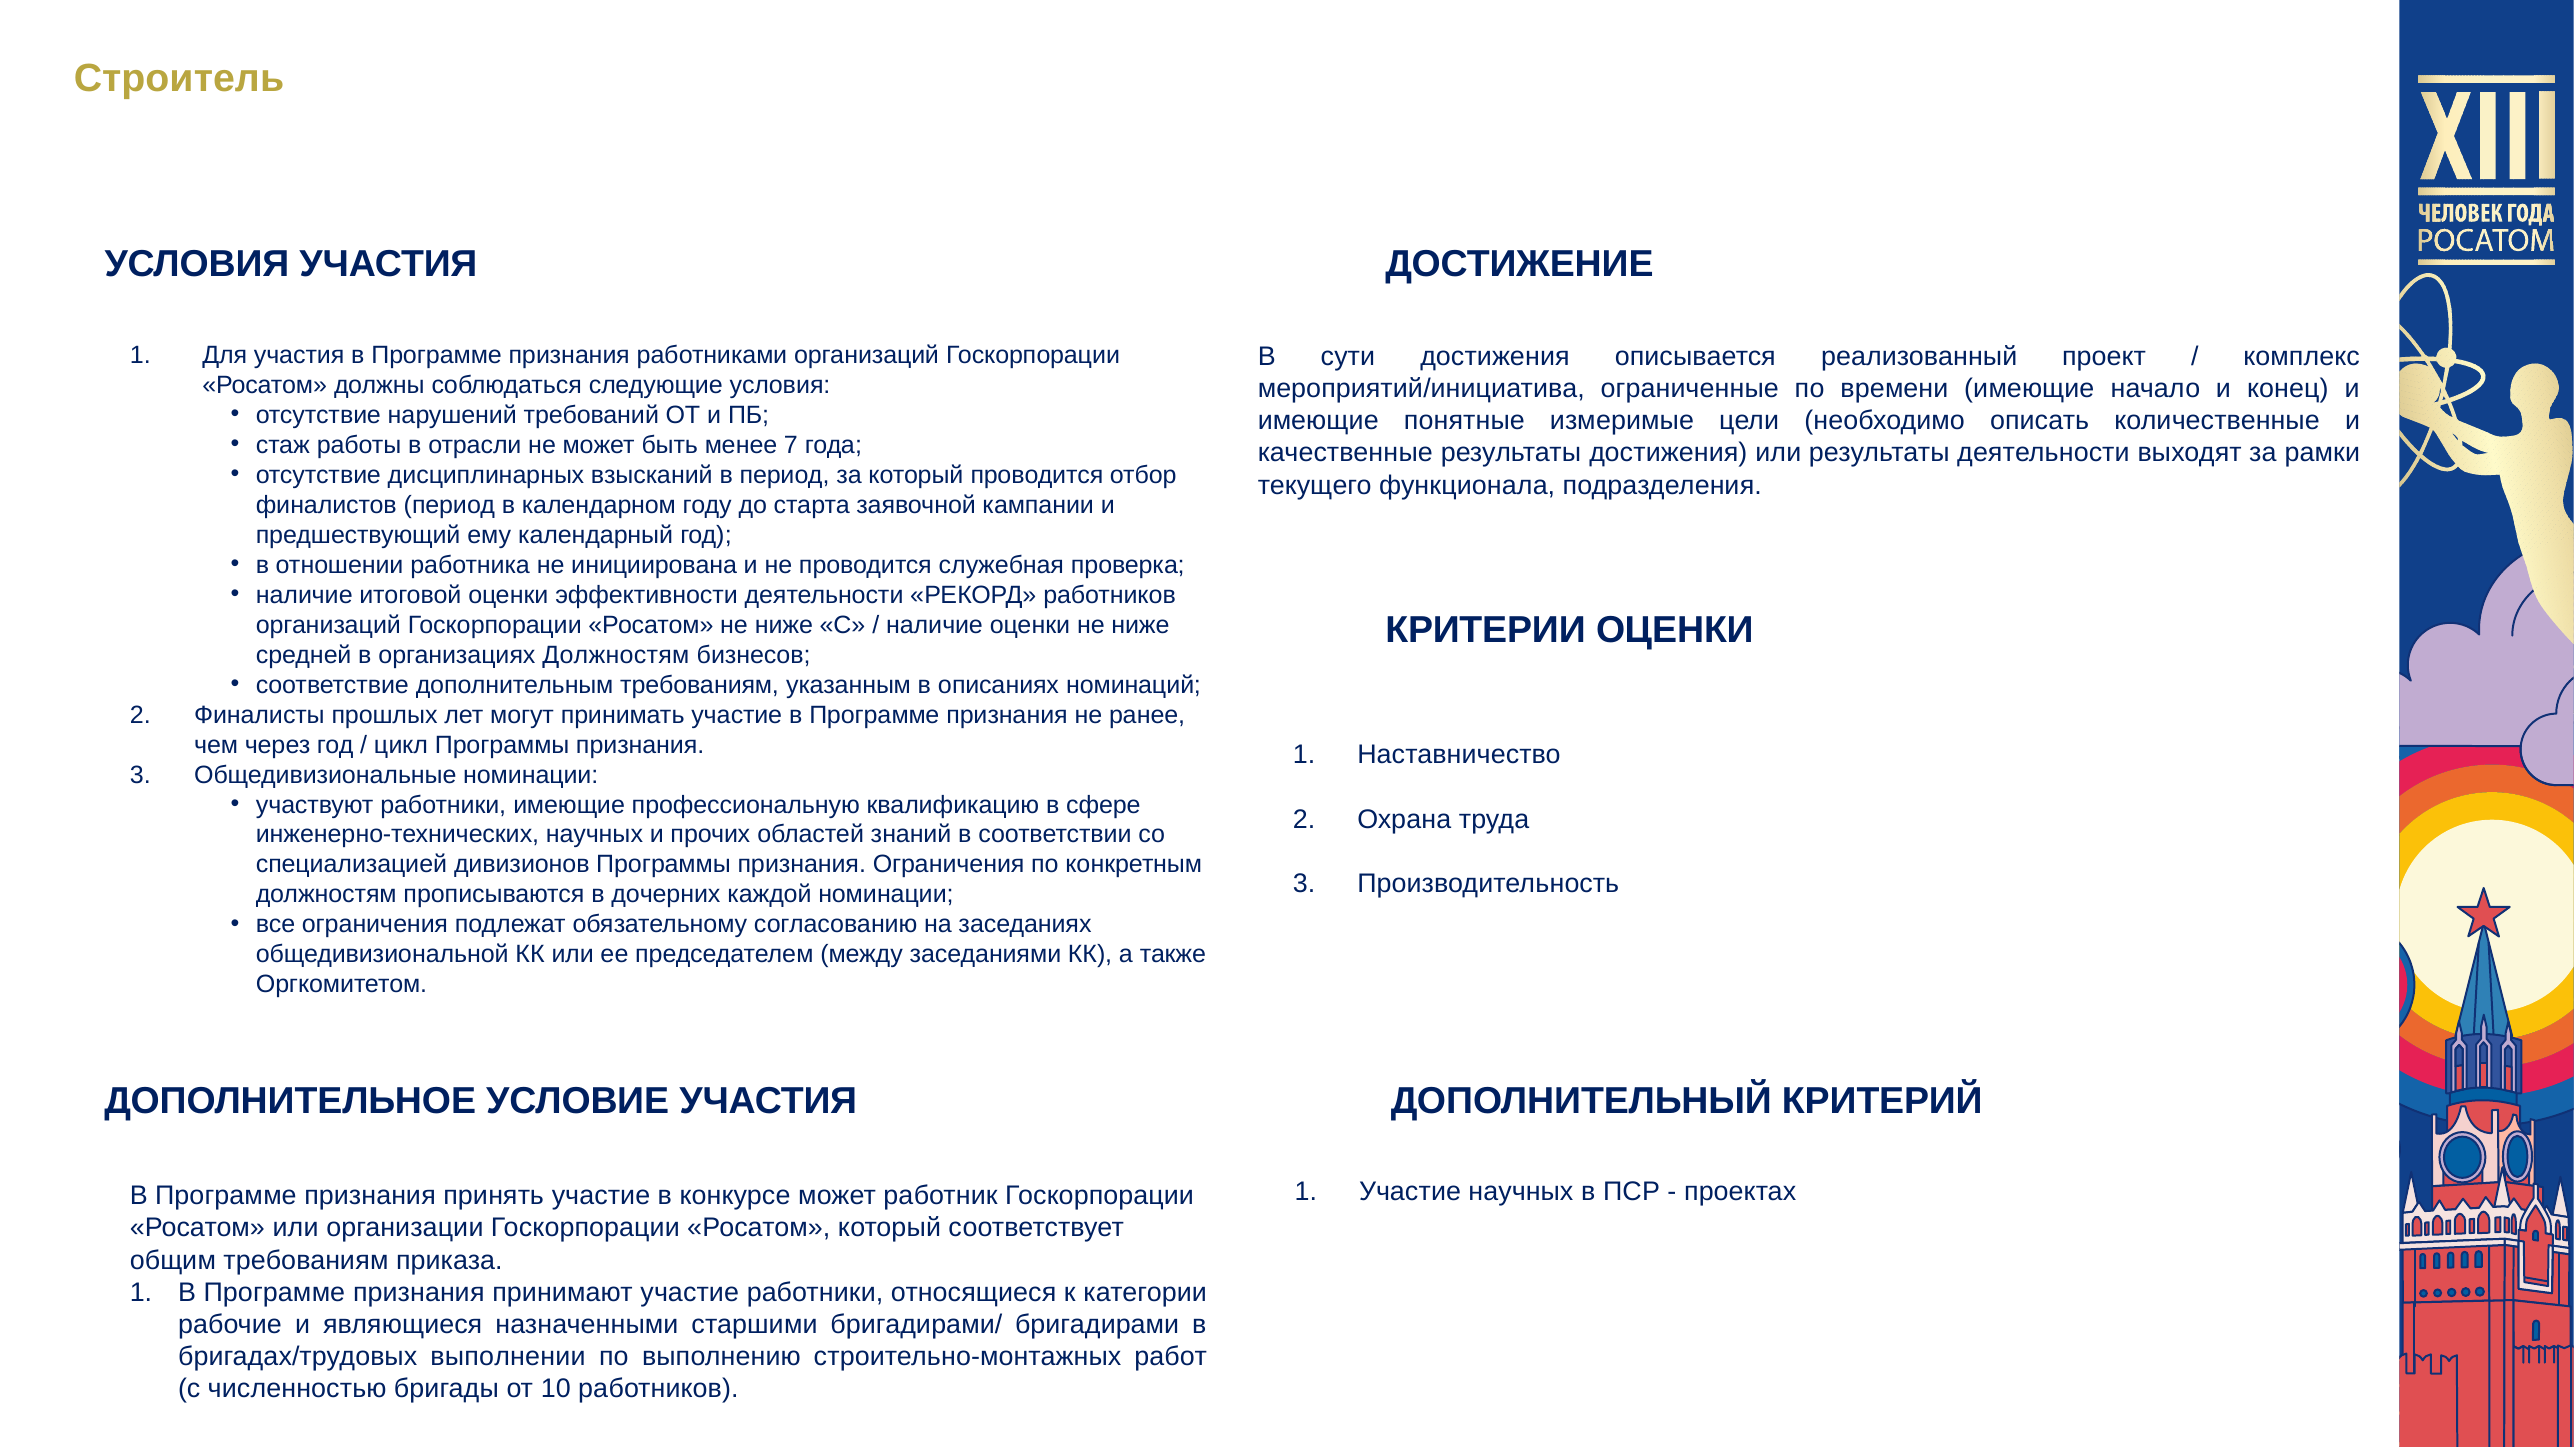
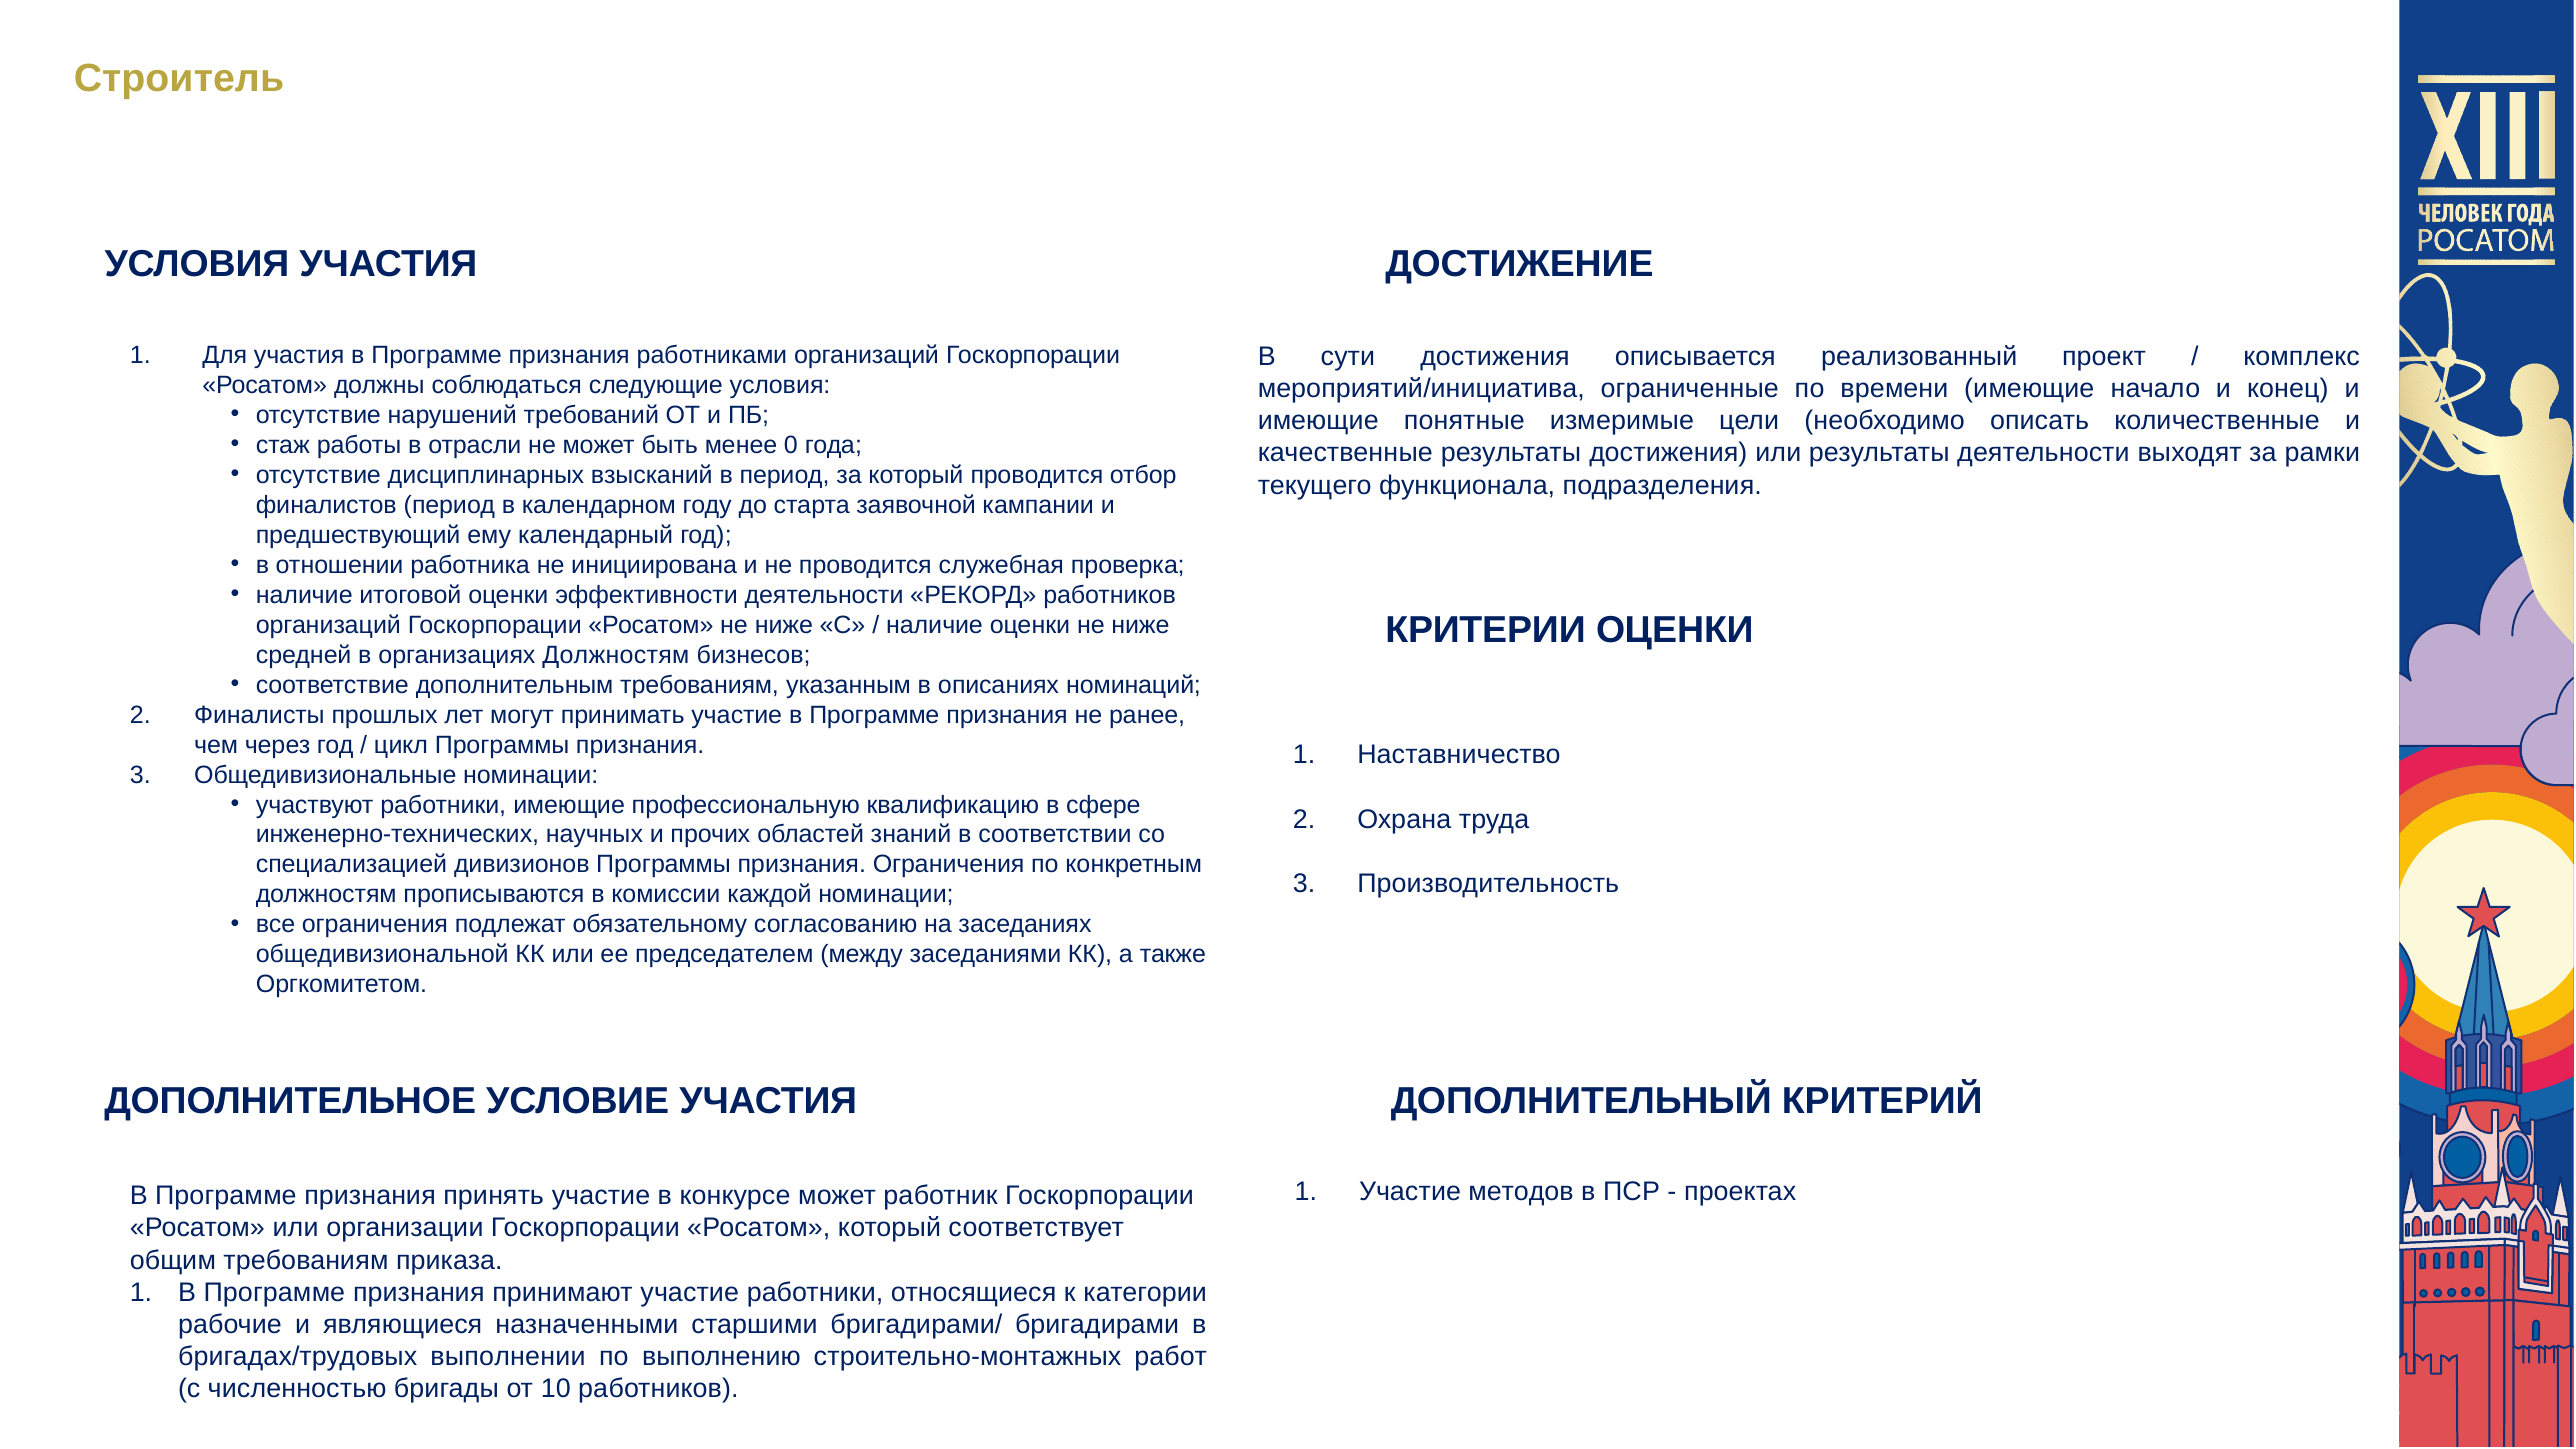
7: 7 -> 0 (791, 445)
дочерних: дочерних -> комиссии (666, 895)
Участие научных: научных -> методов (1521, 1192)
